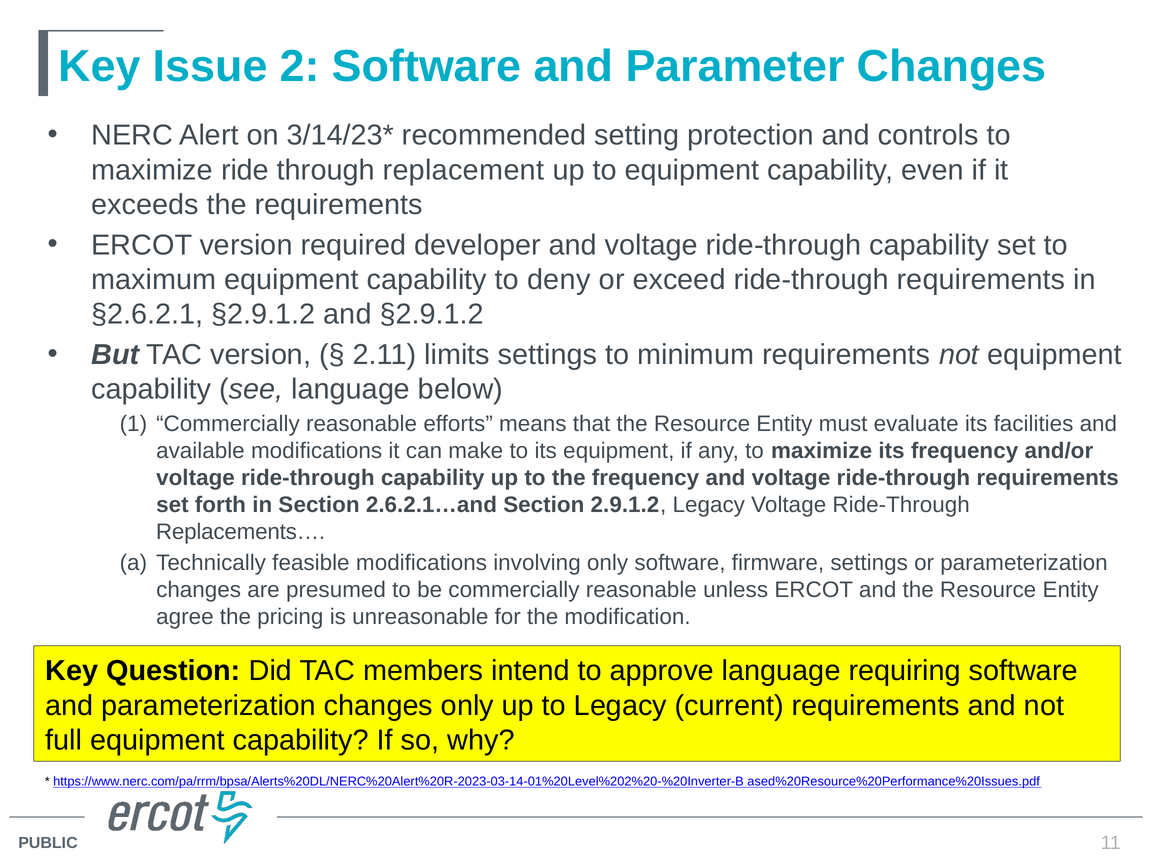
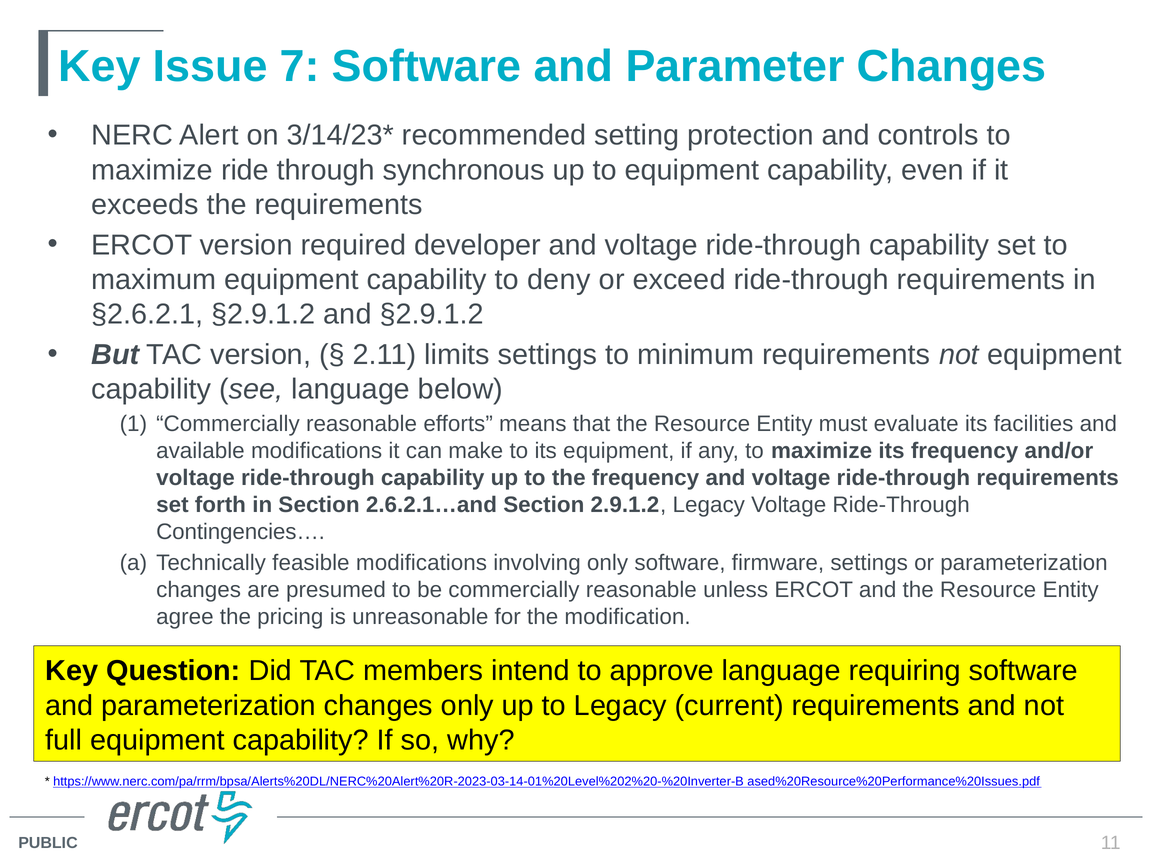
2: 2 -> 7 (300, 67)
replacement: replacement -> synchronous (464, 170)
Replacements…: Replacements… -> Contingencies… (241, 532)
